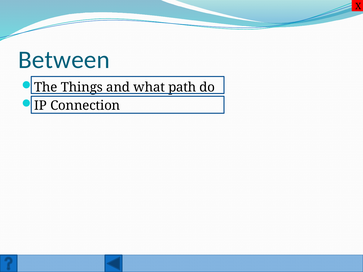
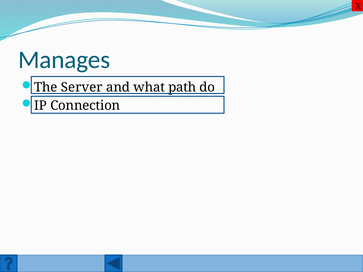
Between: Between -> Manages (64, 60)
Things: Things -> Server (82, 87)
